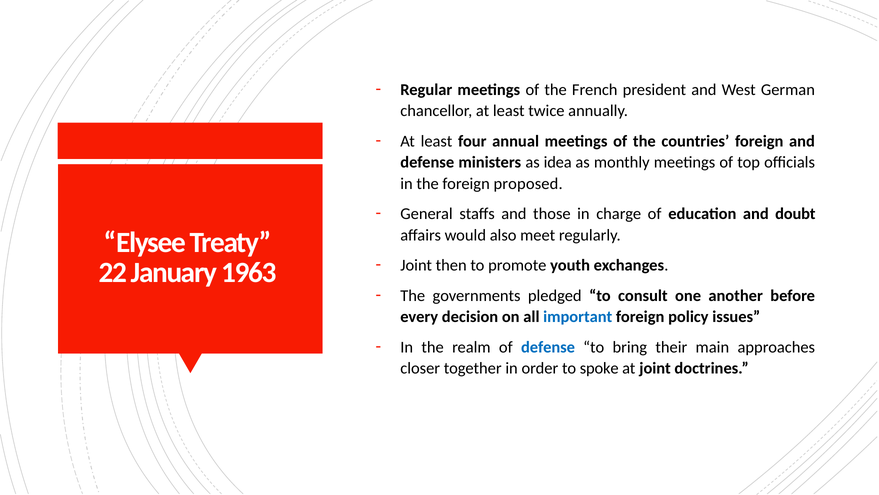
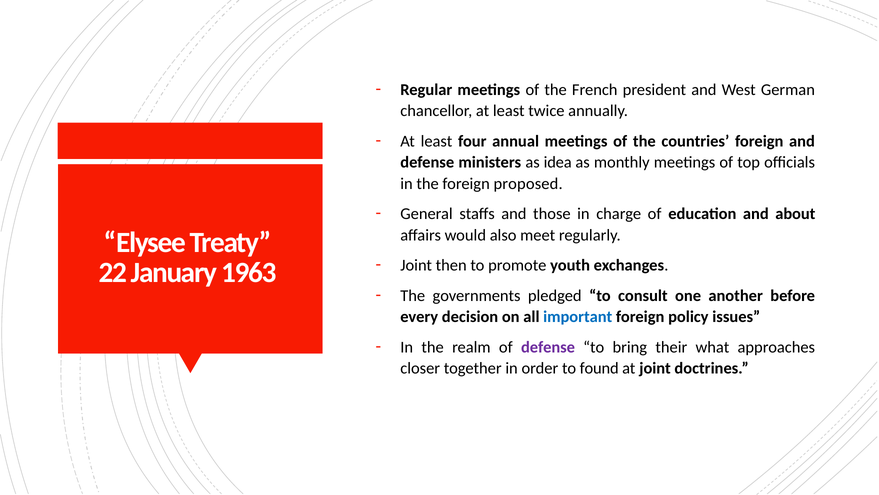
doubt: doubt -> about (795, 214)
defense colour: blue -> purple (548, 347)
main: main -> what (712, 347)
spoke: spoke -> found (599, 368)
